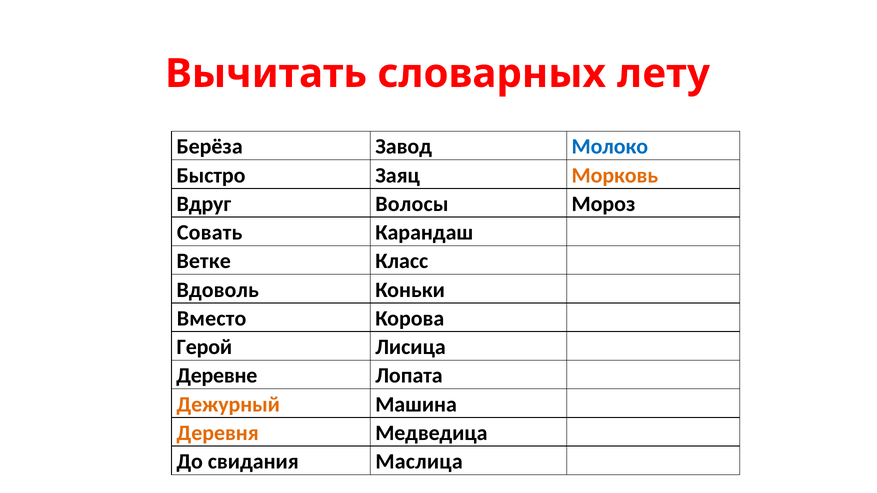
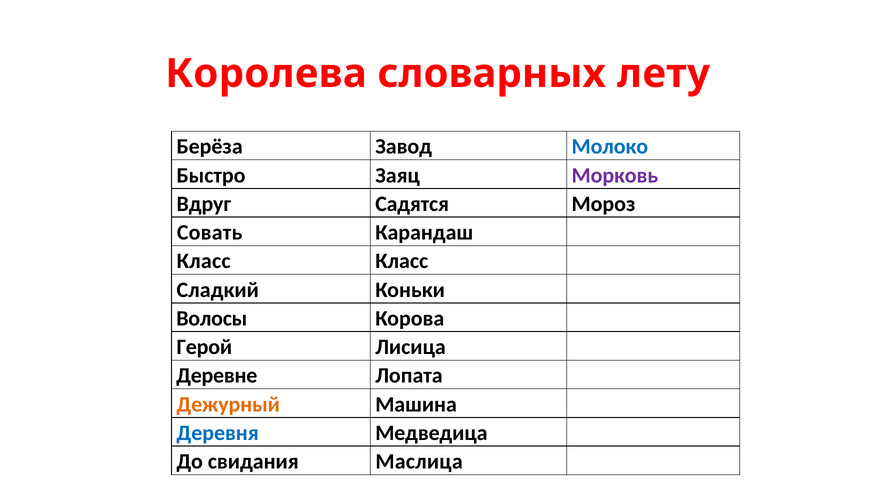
Вычитать: Вычитать -> Королева (266, 74)
Морковь colour: orange -> purple (615, 175)
Волосы: Волосы -> Садятся (412, 204)
Ветке: Ветке -> Класс (204, 261)
Вдоволь: Вдоволь -> Сладкий (218, 290)
Вместо: Вместо -> Волосы (212, 319)
Деревня colour: orange -> blue (218, 433)
